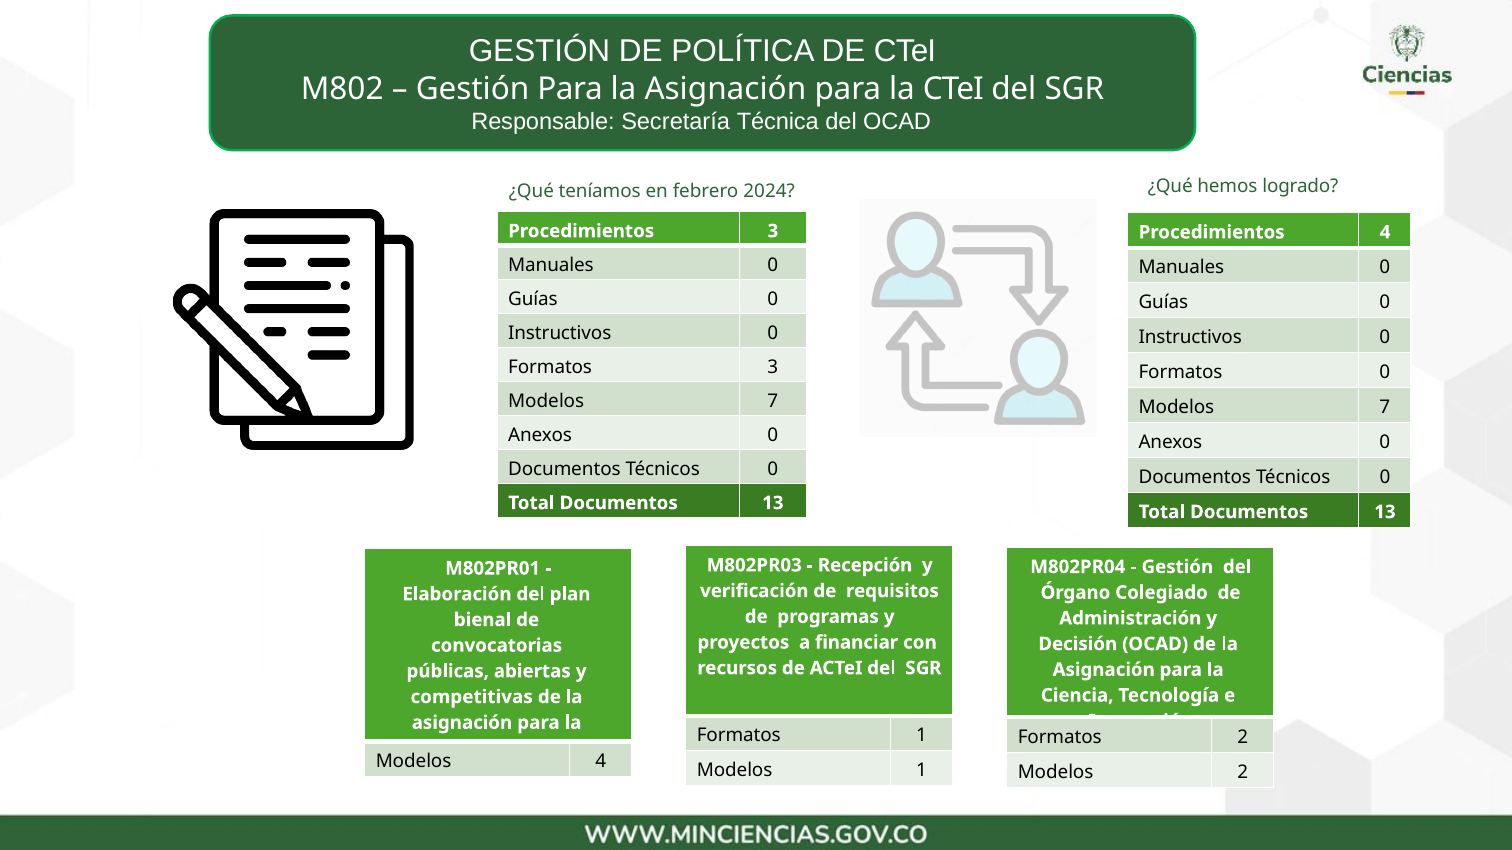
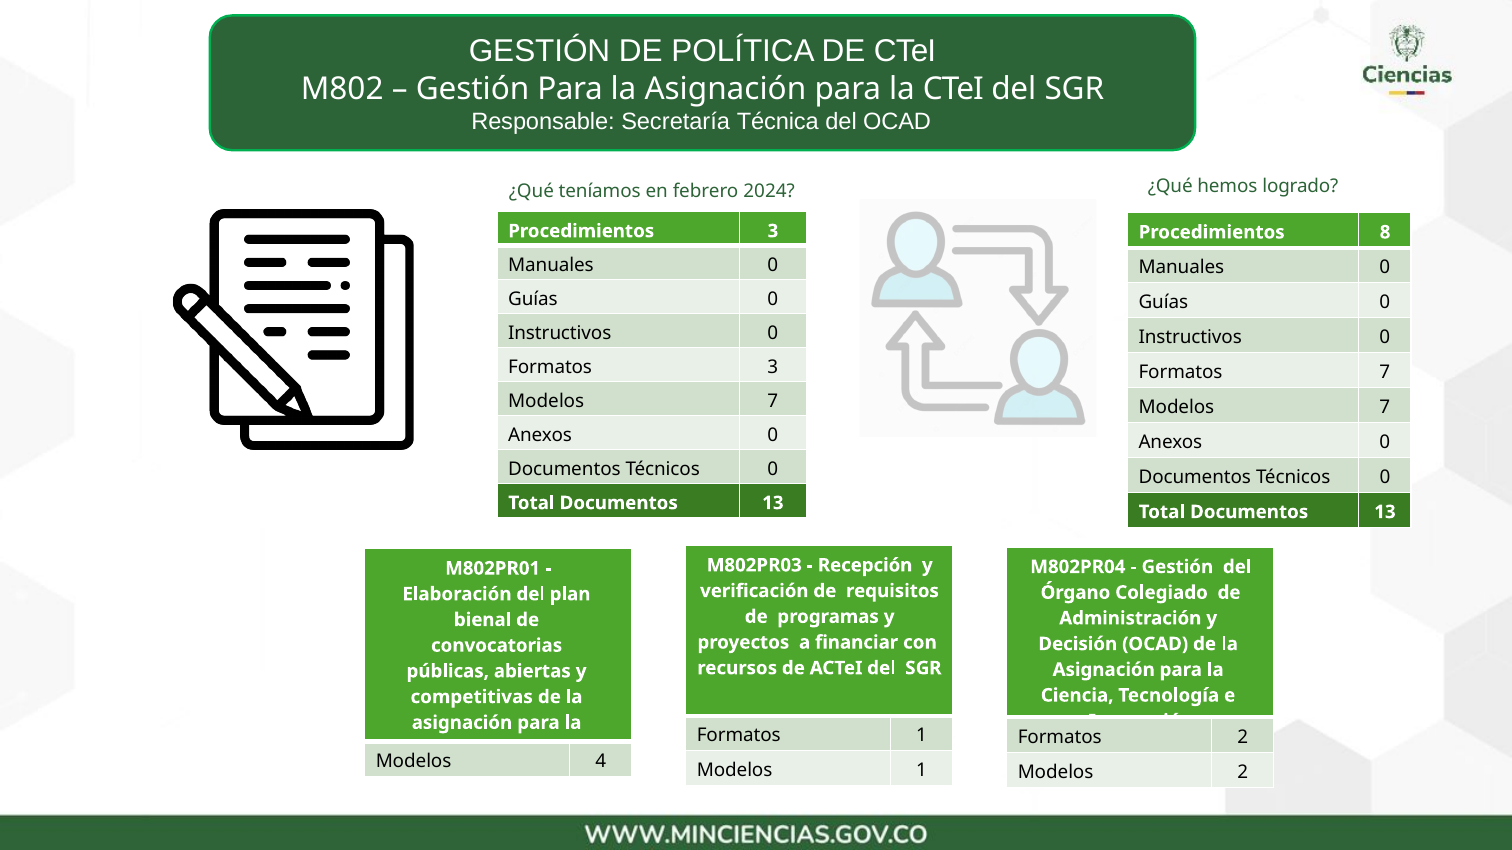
Procedimientos 4: 4 -> 8 (1385, 232)
Formatos 0: 0 -> 7 (1385, 372)
